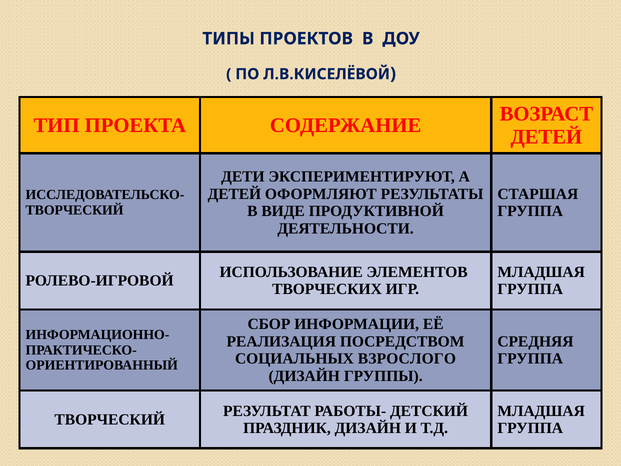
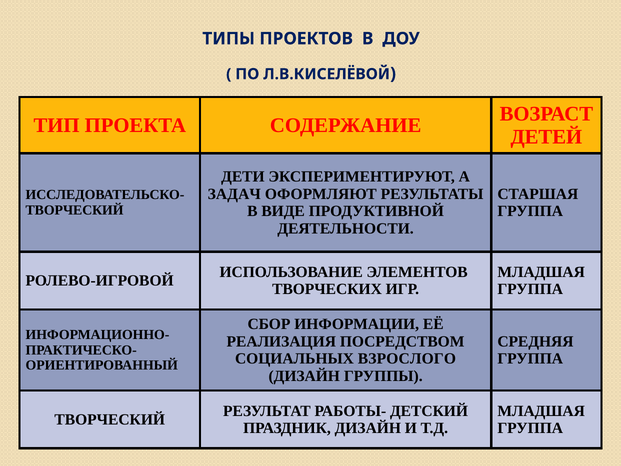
ДЕТЕЙ: ДЕТЕЙ -> ЗАДАЧ (234, 194)
